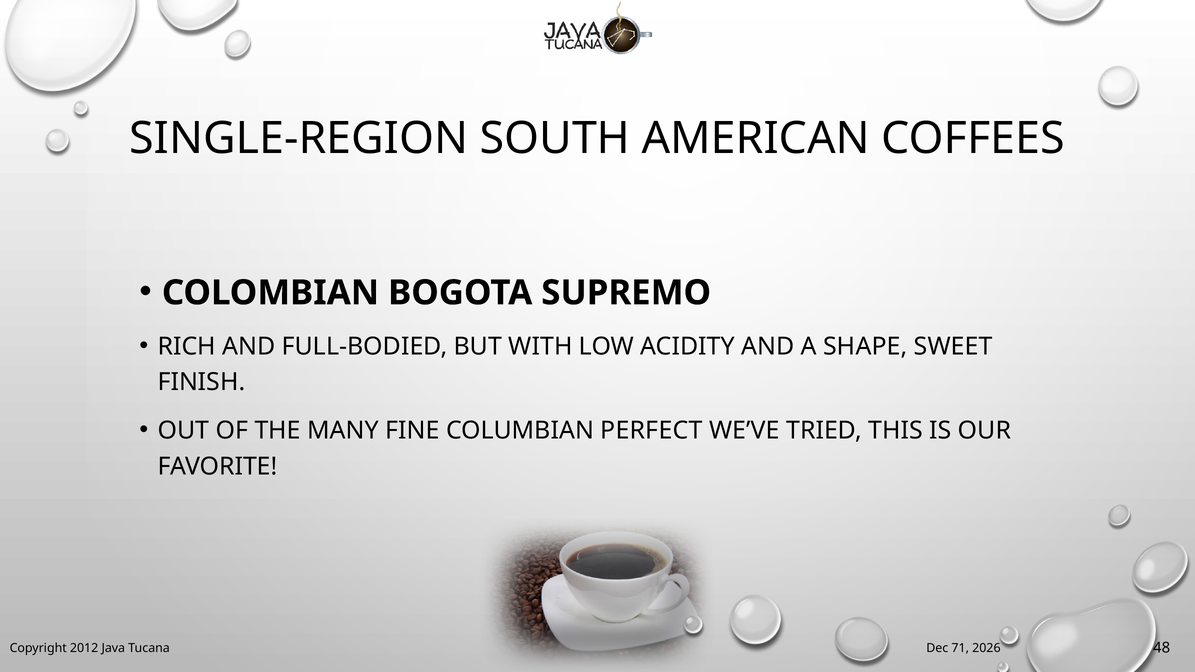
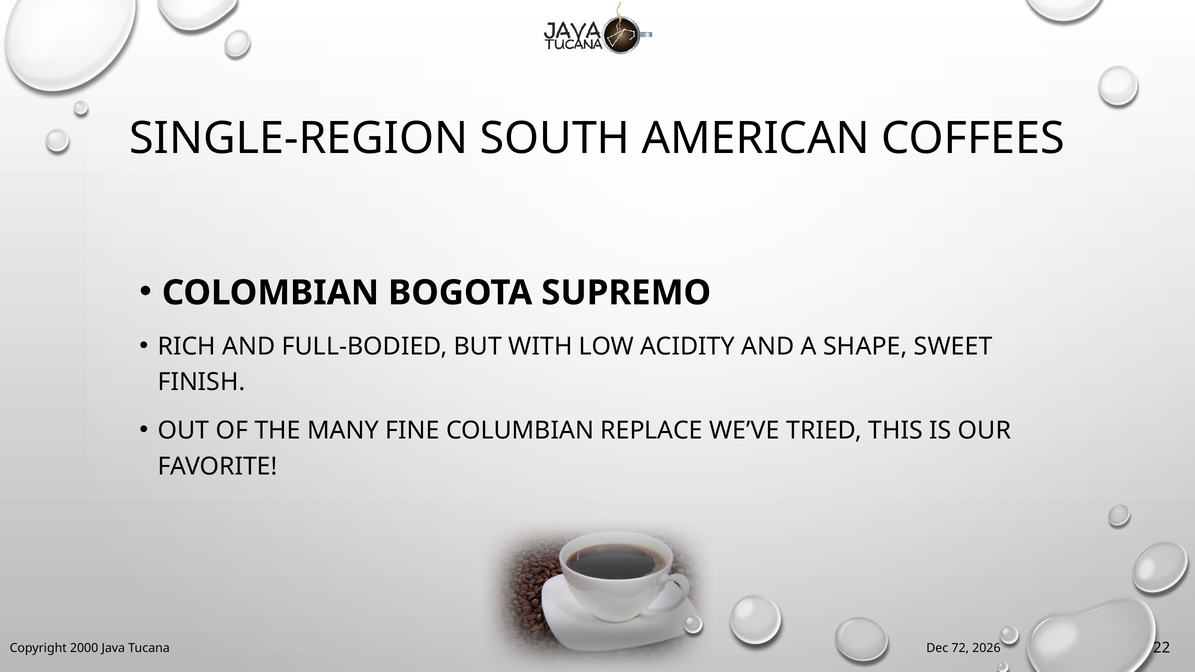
PERFECT: PERFECT -> REPLACE (652, 431)
2012: 2012 -> 2000 (84, 648)
71: 71 -> 72 (960, 648)
48: 48 -> 22 (1162, 648)
